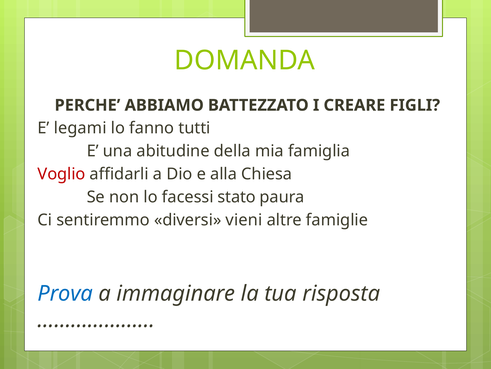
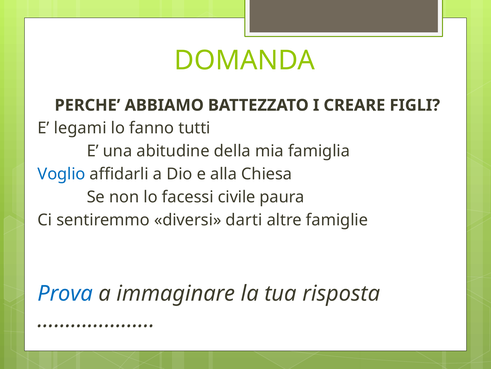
Voglio colour: red -> blue (62, 174)
stato: stato -> civile (237, 197)
vieni: vieni -> darti (244, 220)
